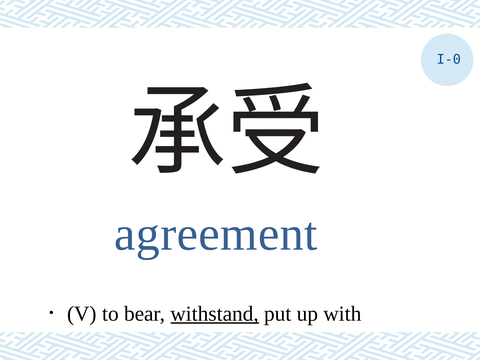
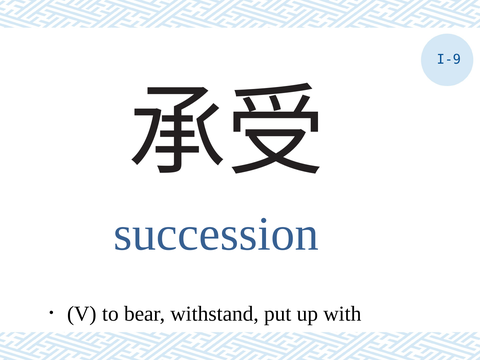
I-0: I-0 -> I-9 (449, 59)
agreement: agreement -> succession (216, 234)
withstand underline: present -> none (215, 314)
